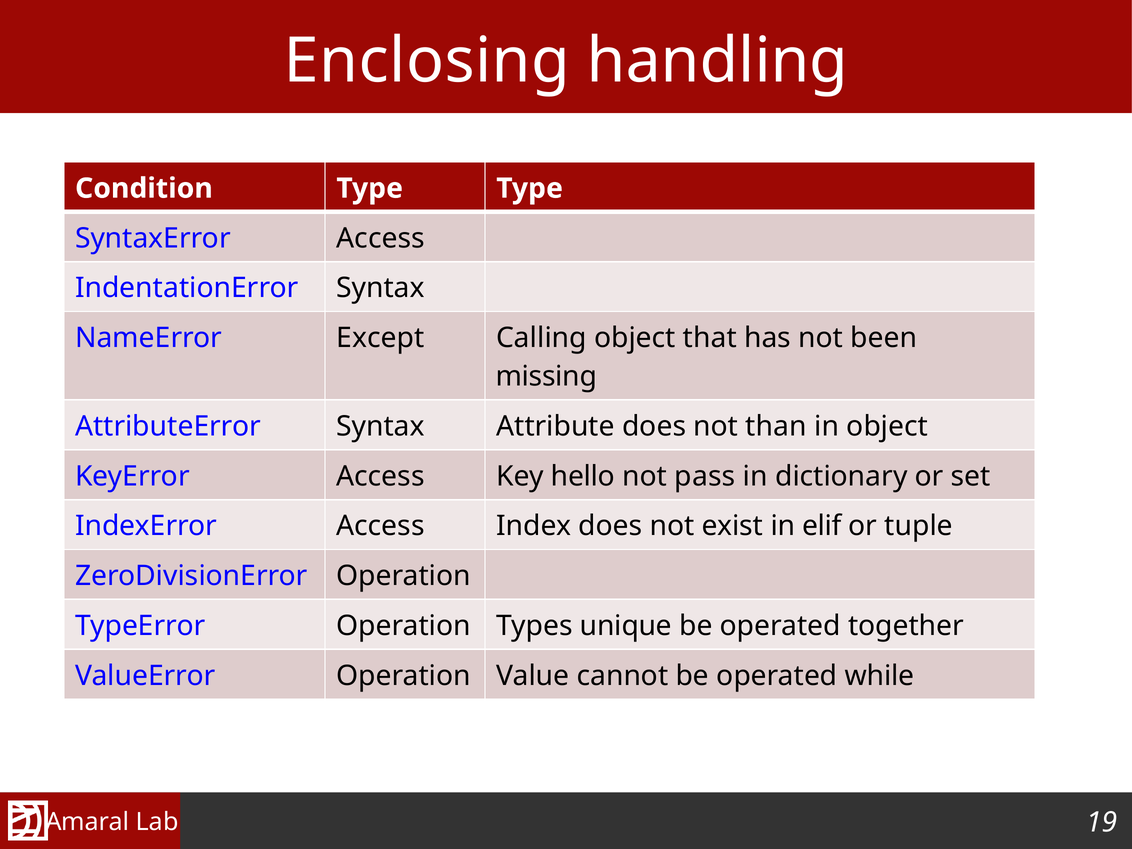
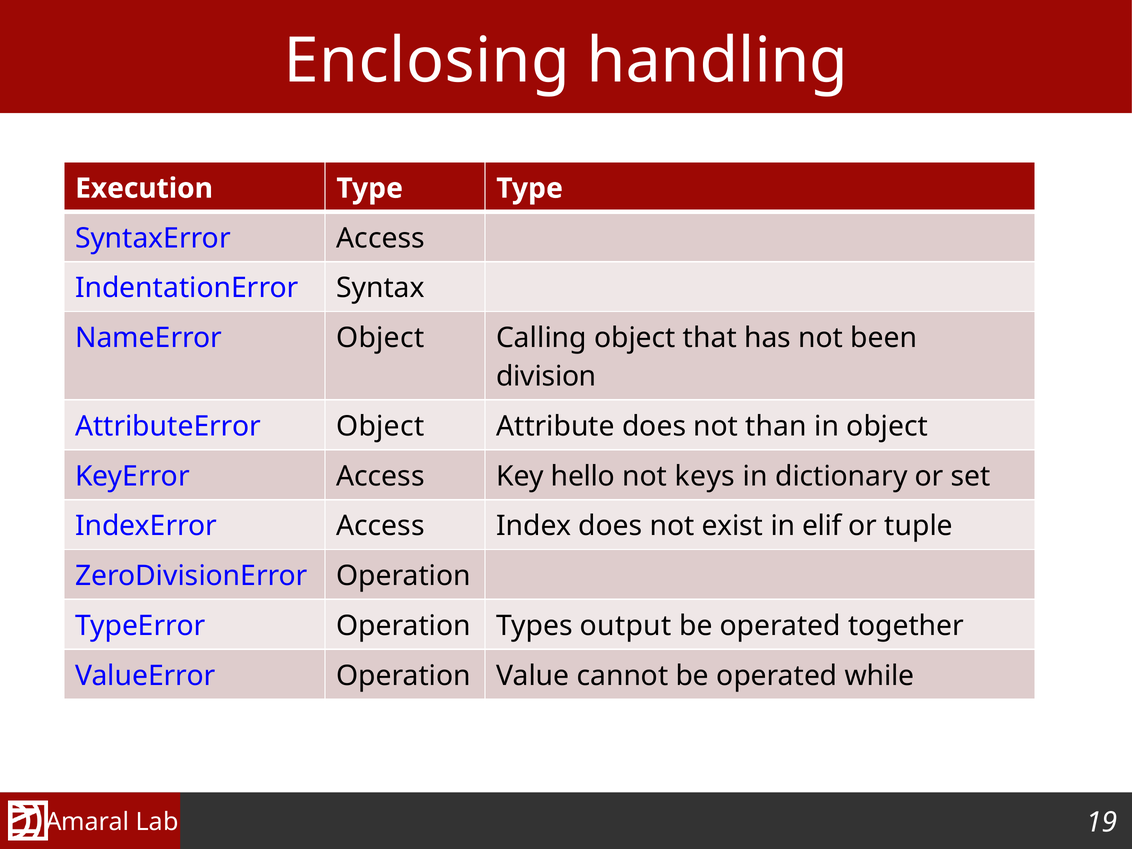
Condition: Condition -> Execution (144, 188)
NameError Except: Except -> Object (380, 338)
missing: missing -> division (546, 377)
AttributeError Syntax: Syntax -> Object (380, 426)
pass: pass -> keys (705, 476)
unique: unique -> output (626, 626)
